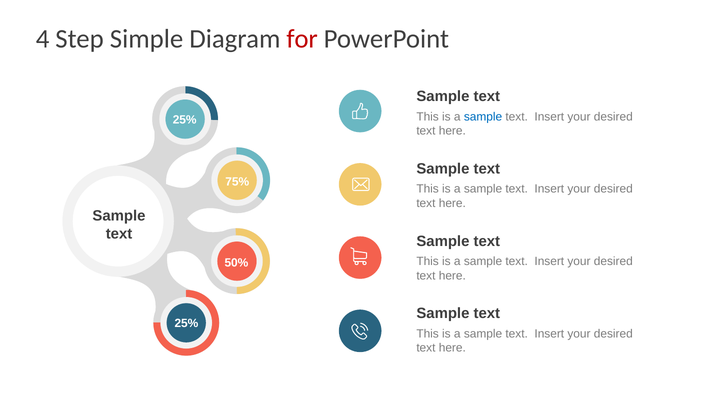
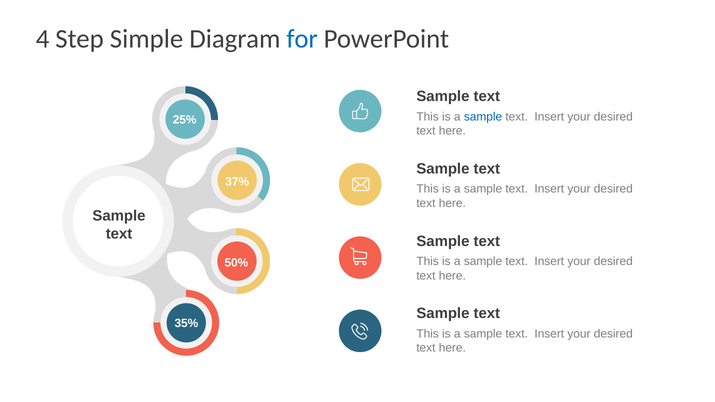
for colour: red -> blue (302, 39)
75%: 75% -> 37% (237, 182)
25%: 25% -> 35% (186, 323)
